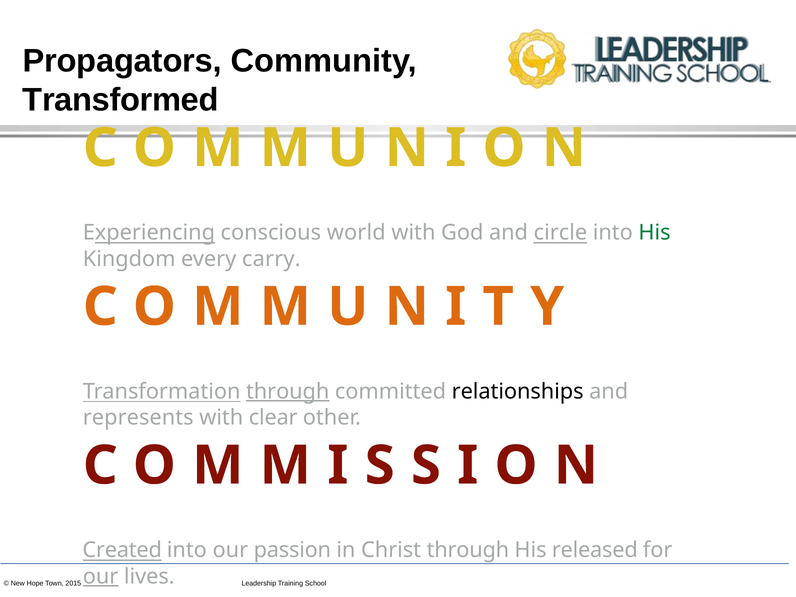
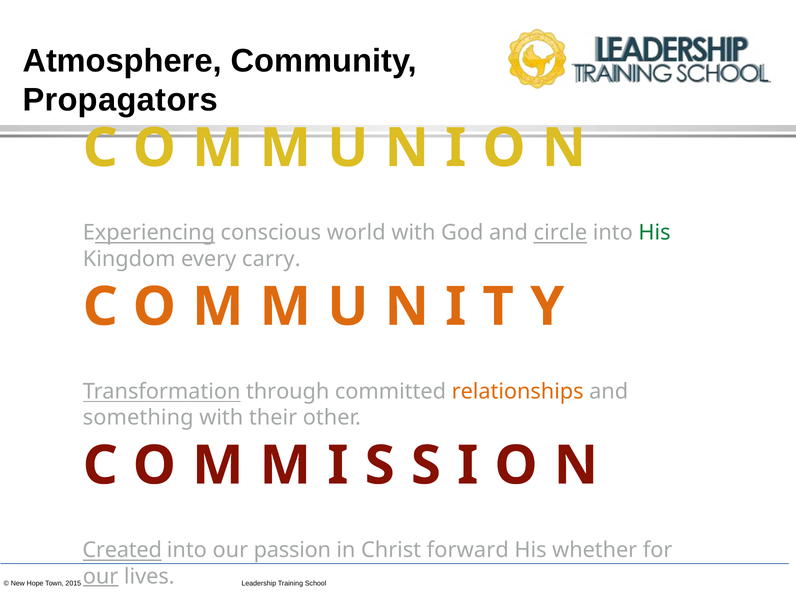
Propagators: Propagators -> Atmosphere (122, 61)
Transformed: Transformed -> Propagators (120, 100)
through underline: present -> none (288, 391)
relationships colour: black -> orange (518, 391)
represents: represents -> something (138, 418)
clear: clear -> their (273, 418)
Christ through: through -> forward (468, 550)
released: released -> whether (595, 550)
